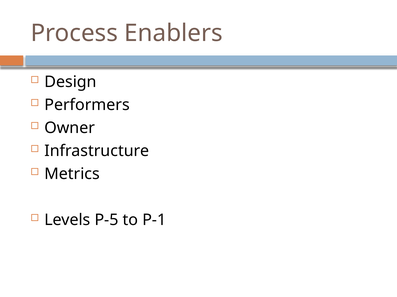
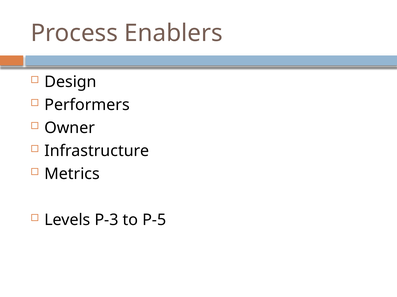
P-5: P-5 -> P-3 (107, 220)
P-1: P-1 -> P-5 (154, 220)
